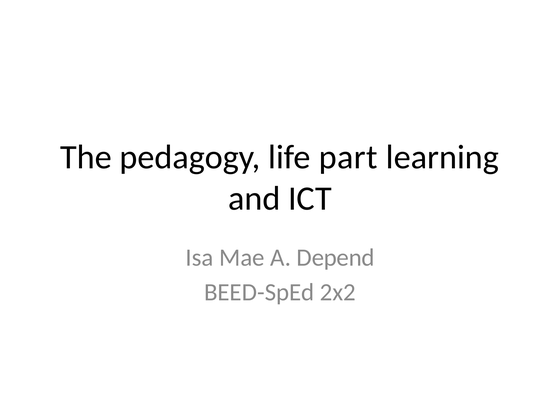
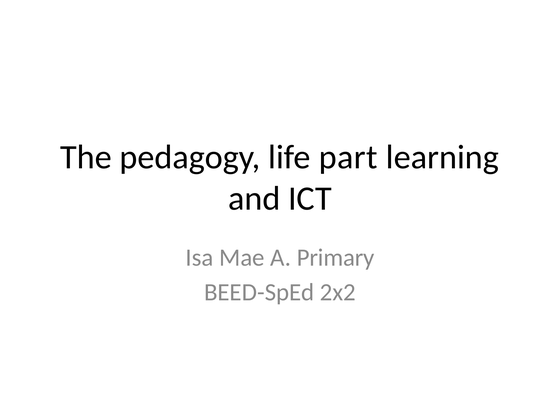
Depend: Depend -> Primary (336, 257)
